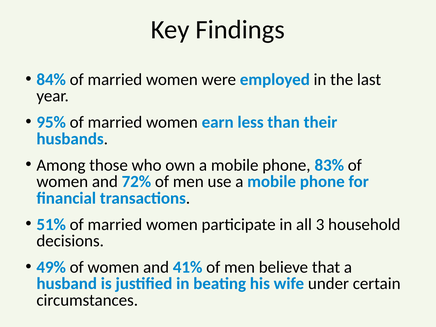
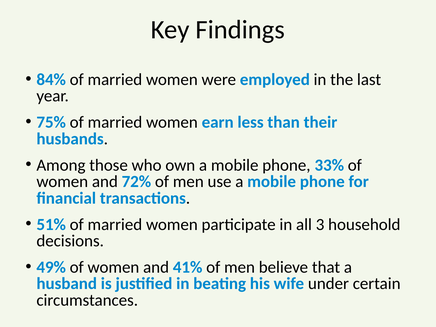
95%: 95% -> 75% (51, 122)
83%: 83% -> 33% (329, 165)
